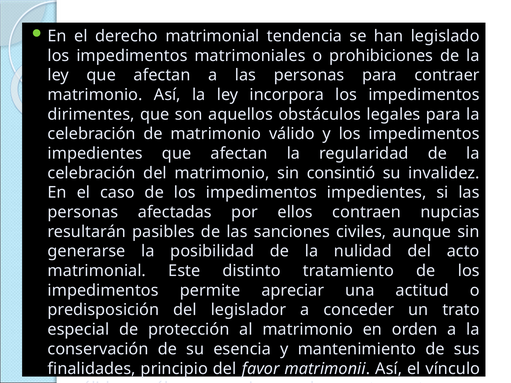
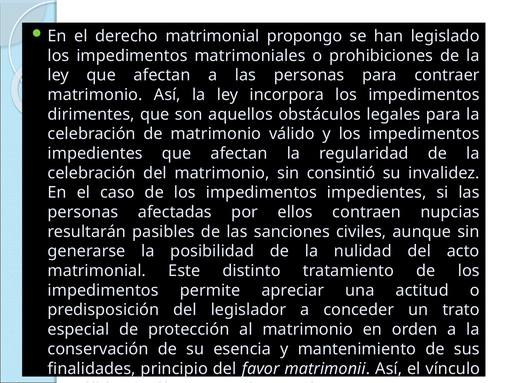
tendencia: tendencia -> propongo (305, 36)
